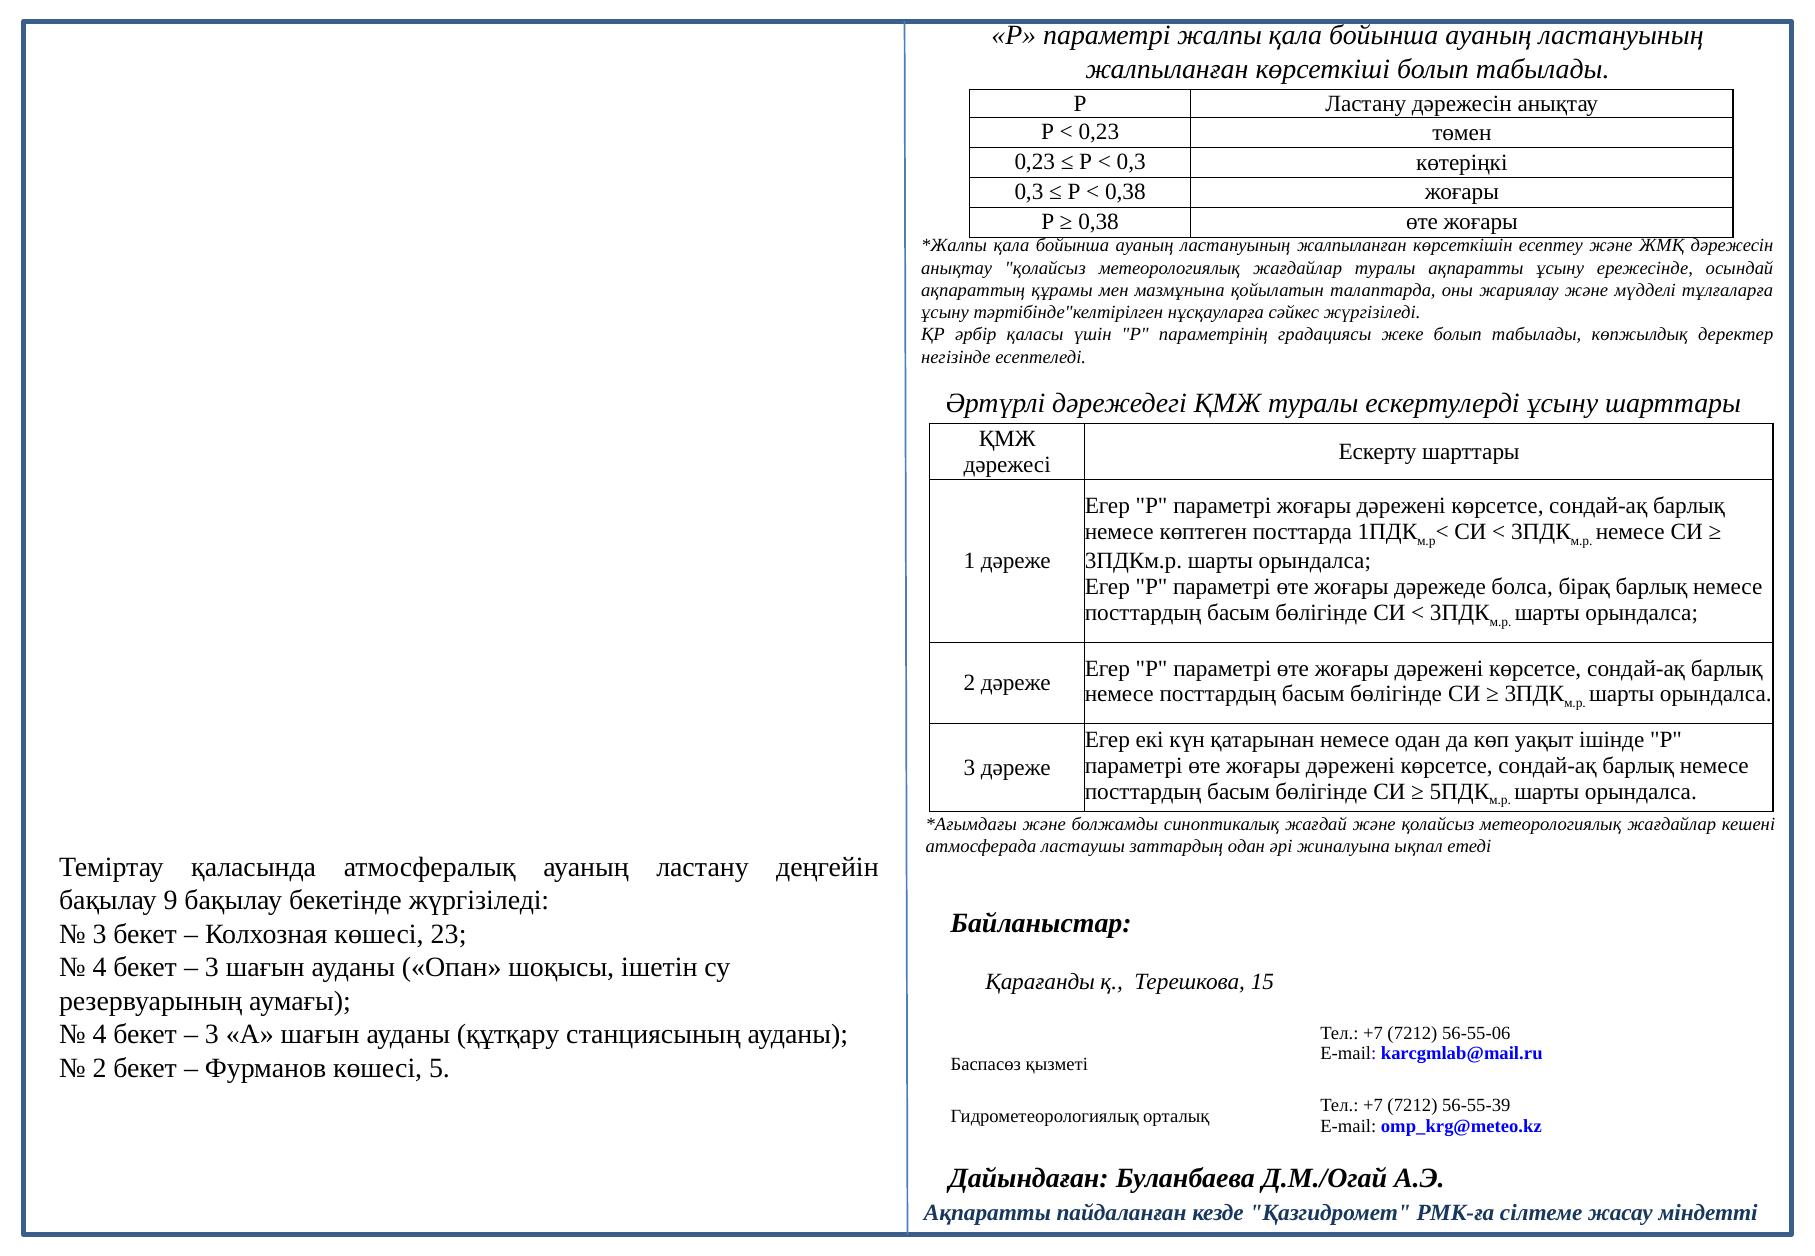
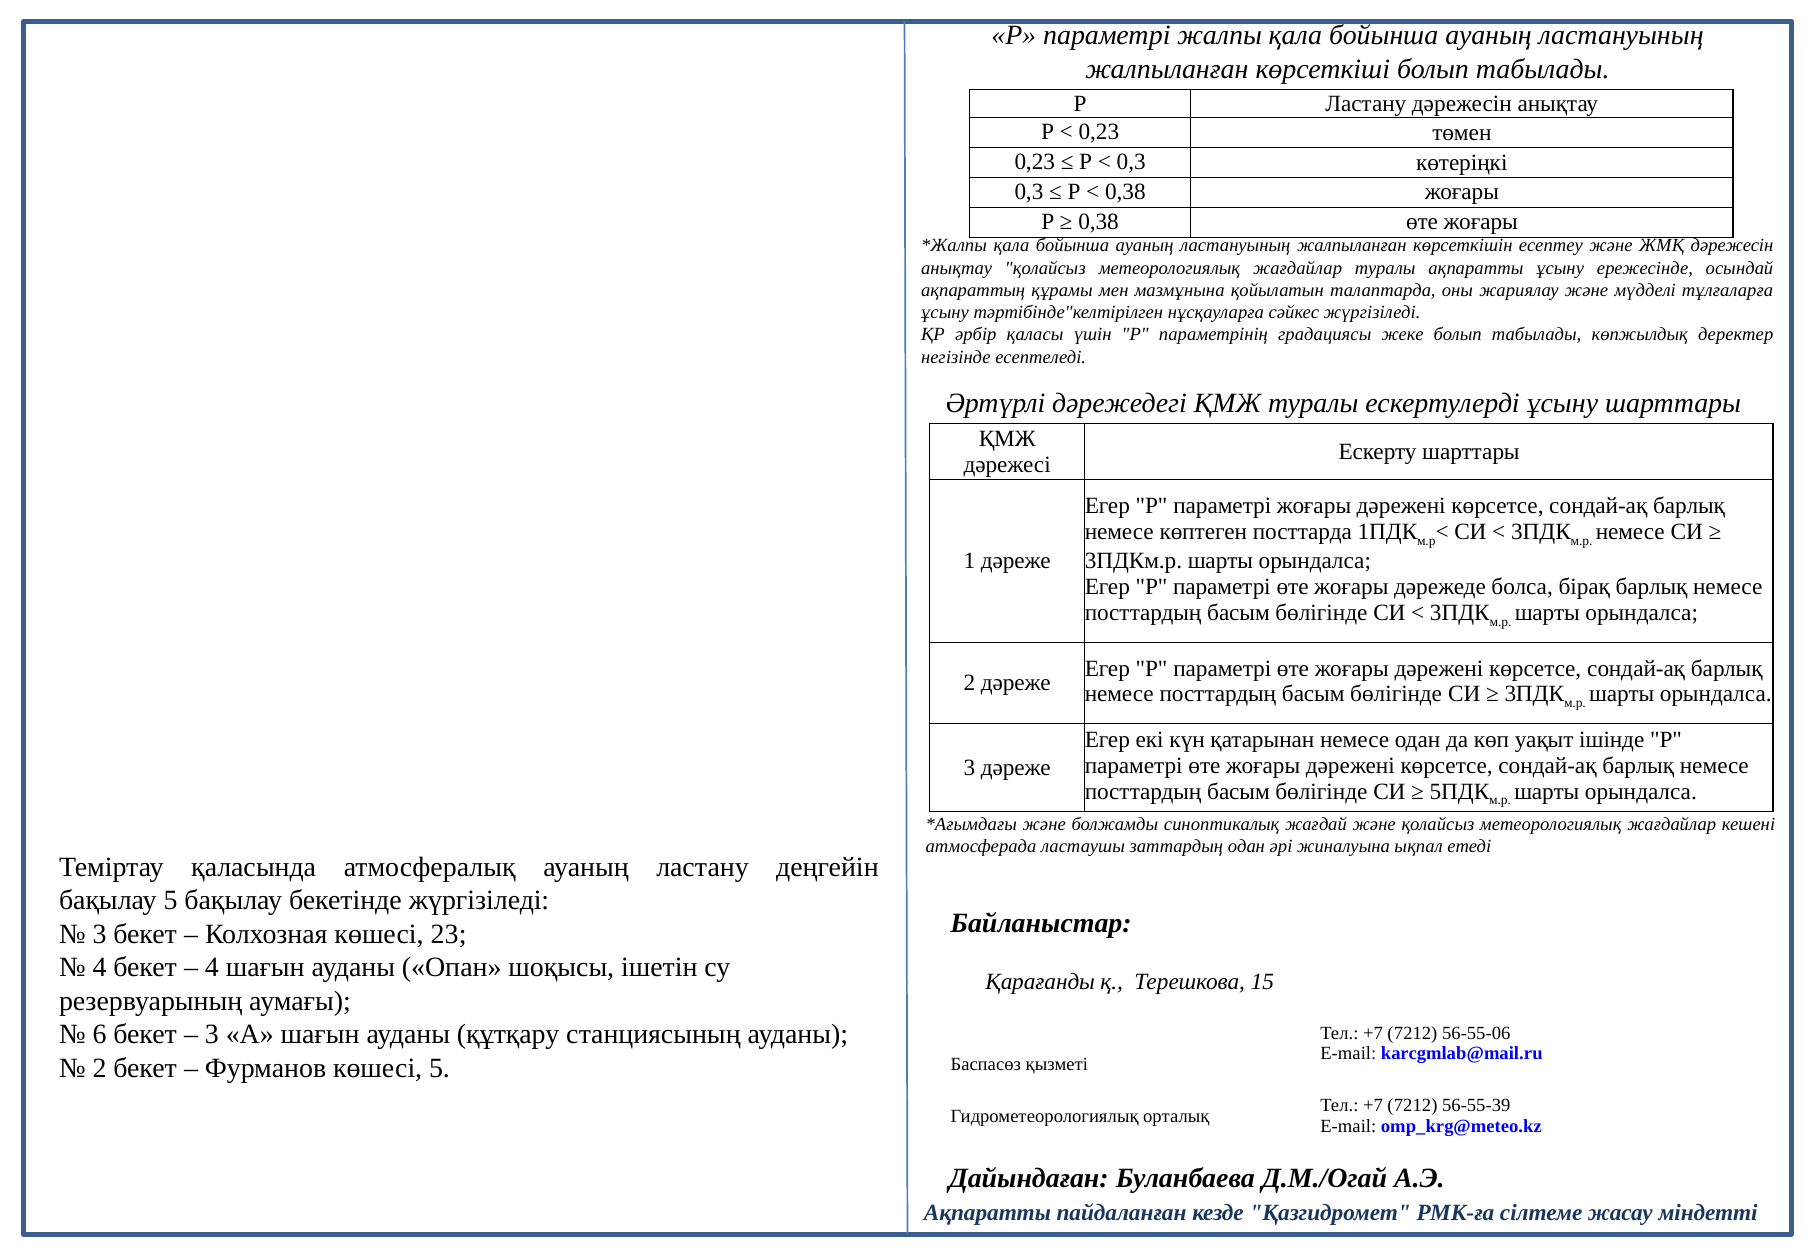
бақылау 9: 9 -> 5 (171, 901)
3: 3 -> 4 (212, 968)
4: 4 -> 6 (100, 1035)
